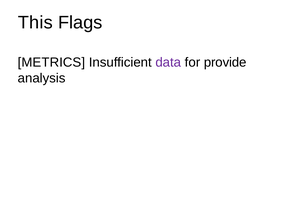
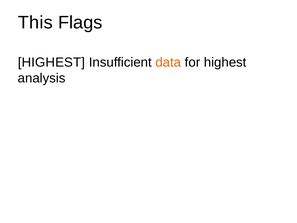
METRICS: METRICS -> HIGHEST (51, 62)
data colour: purple -> orange (168, 62)
for provide: provide -> highest (225, 62)
